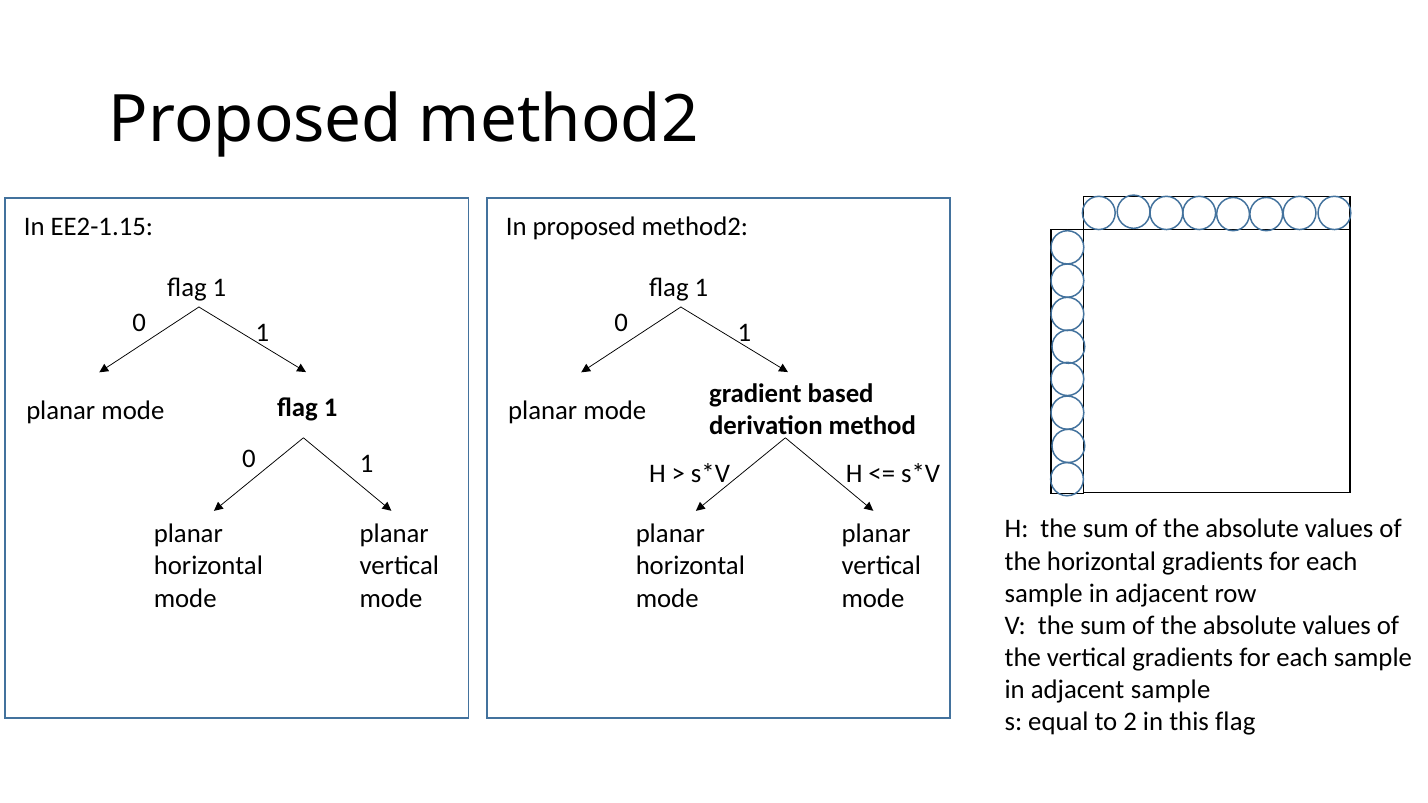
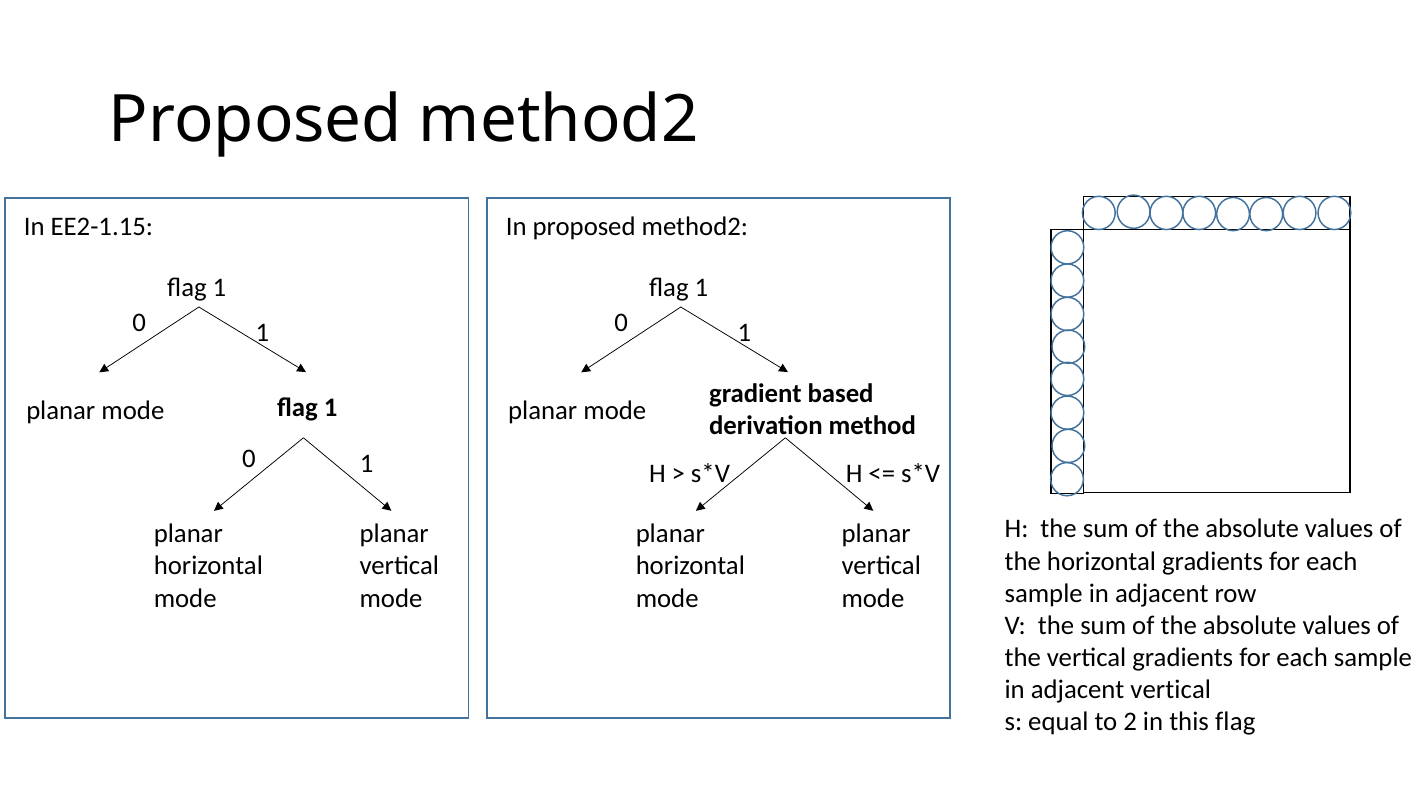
adjacent sample: sample -> vertical (1171, 690)
